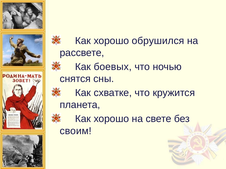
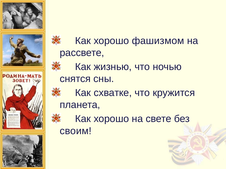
обрушился: обрушился -> фашизмом (158, 41)
боевых: боевых -> жизнью (113, 67)
